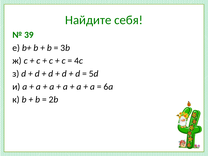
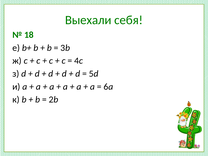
Найдите: Найдите -> Выехали (88, 20)
39: 39 -> 18 (29, 35)
